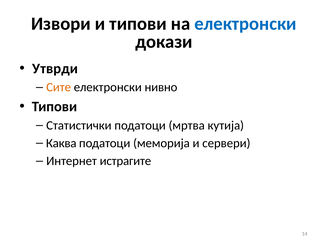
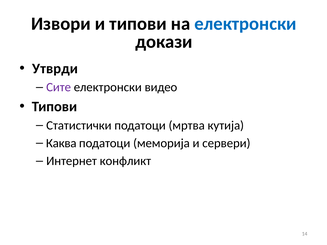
Сите colour: orange -> purple (59, 87)
нивно: нивно -> видео (161, 87)
истрагите: истрагите -> конфликт (125, 161)
